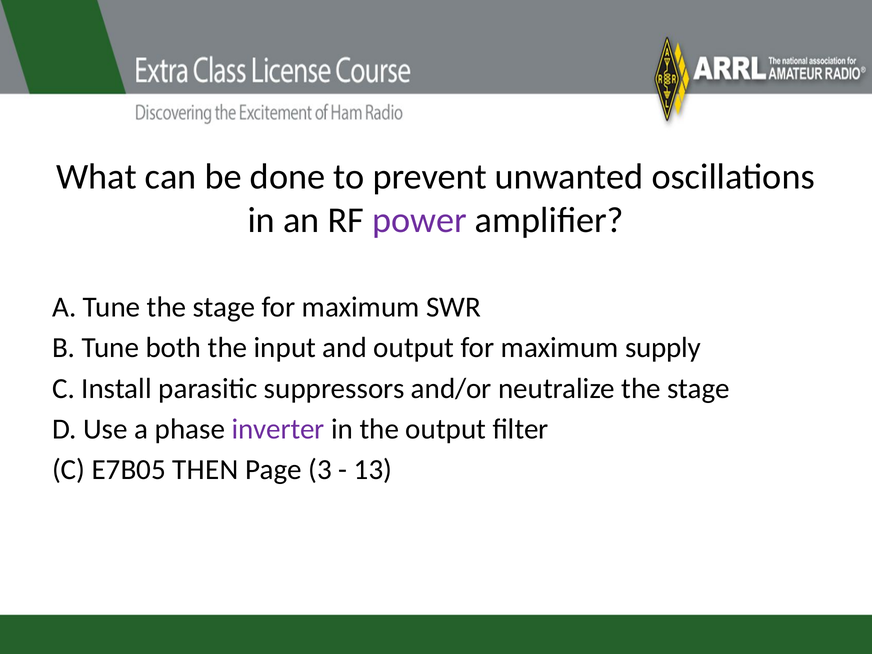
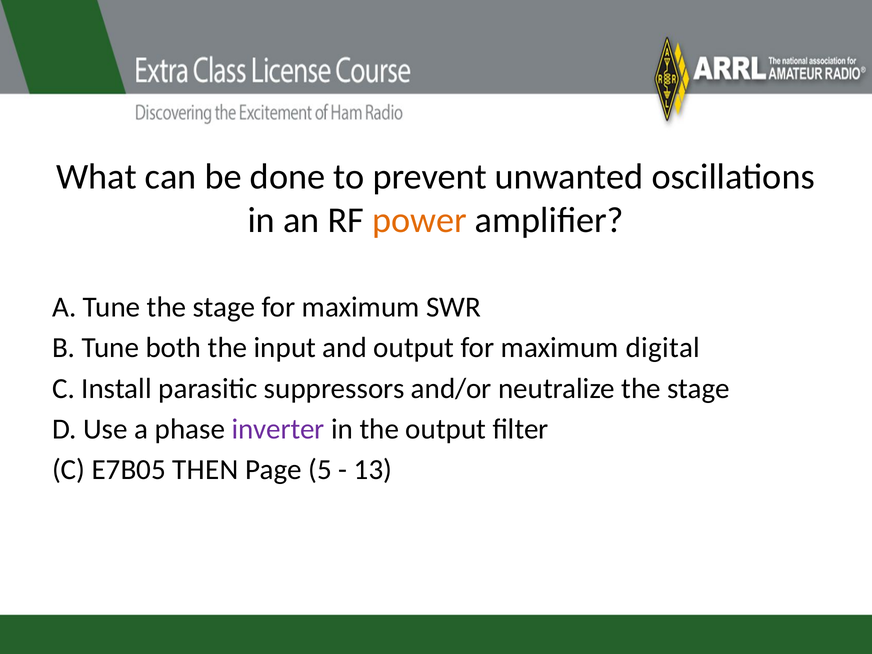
power colour: purple -> orange (420, 220)
supply: supply -> digital (663, 348)
3: 3 -> 5 (320, 470)
